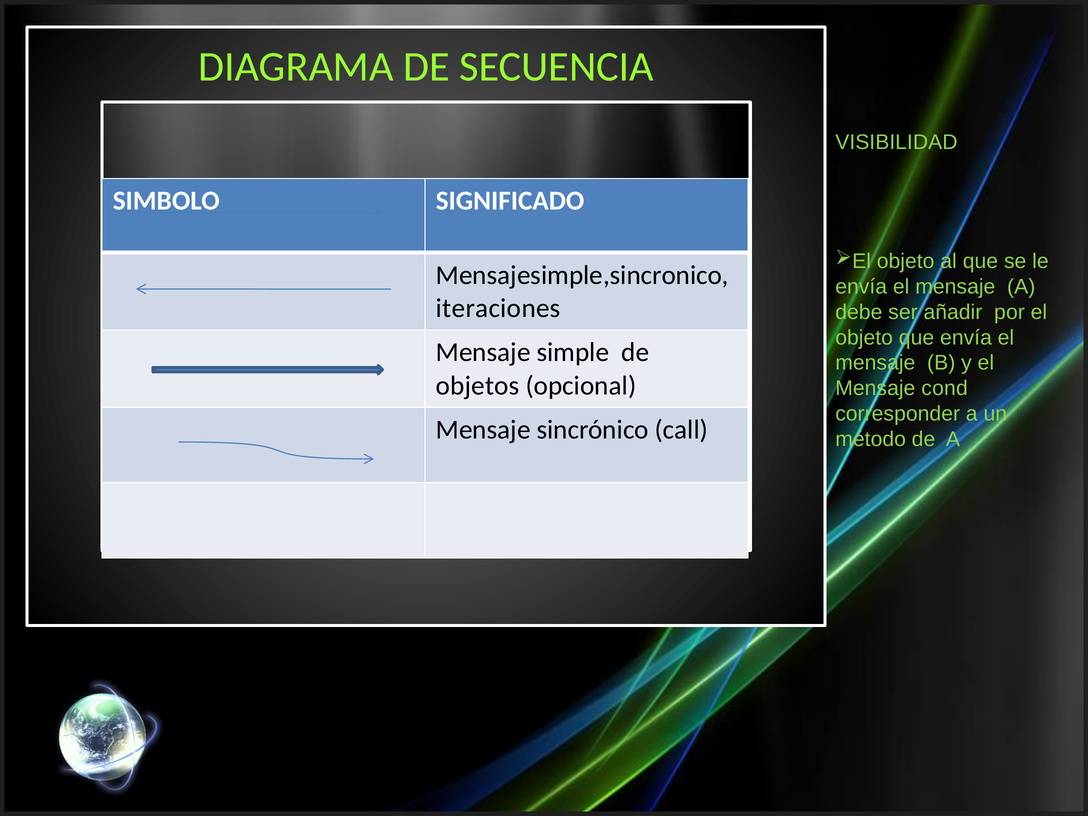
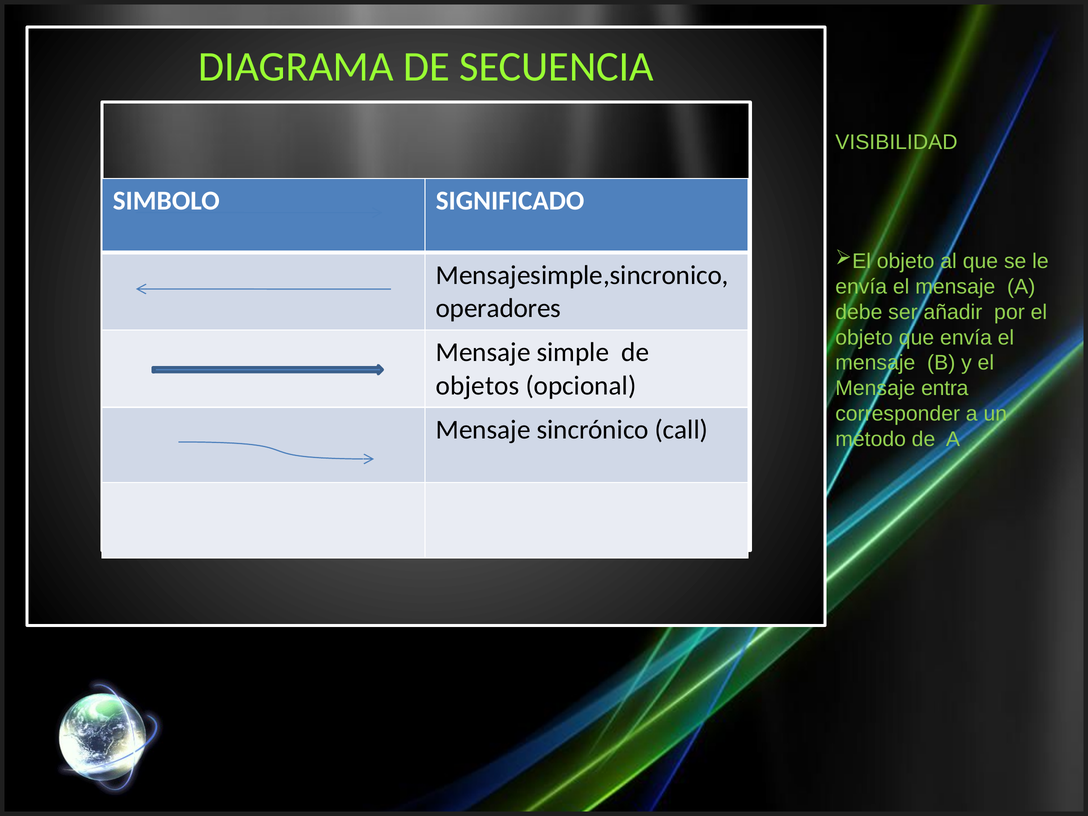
iteraciones: iteraciones -> operadores (498, 308)
cond: cond -> entra (945, 388)
